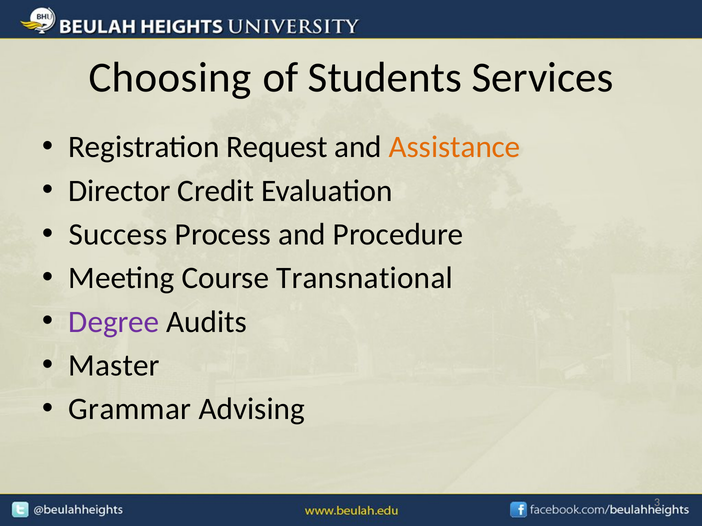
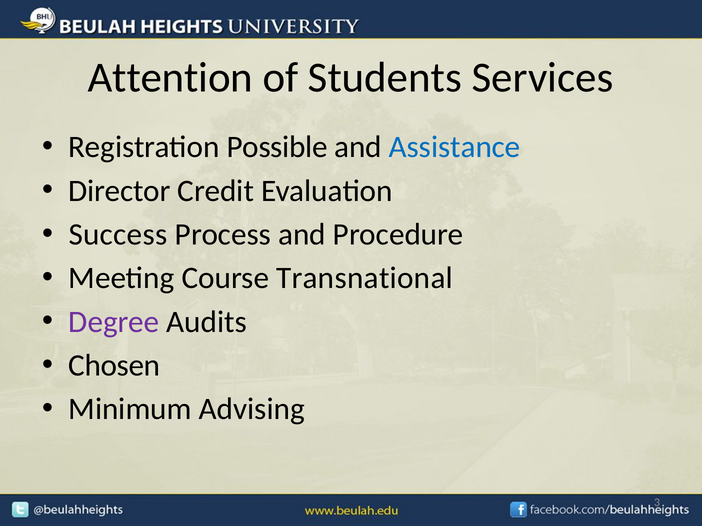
Choosing: Choosing -> Attention (170, 78)
Request: Request -> Possible (277, 147)
Assistance colour: orange -> blue (455, 147)
Master: Master -> Chosen (114, 366)
Grammar: Grammar -> Minimum (130, 409)
